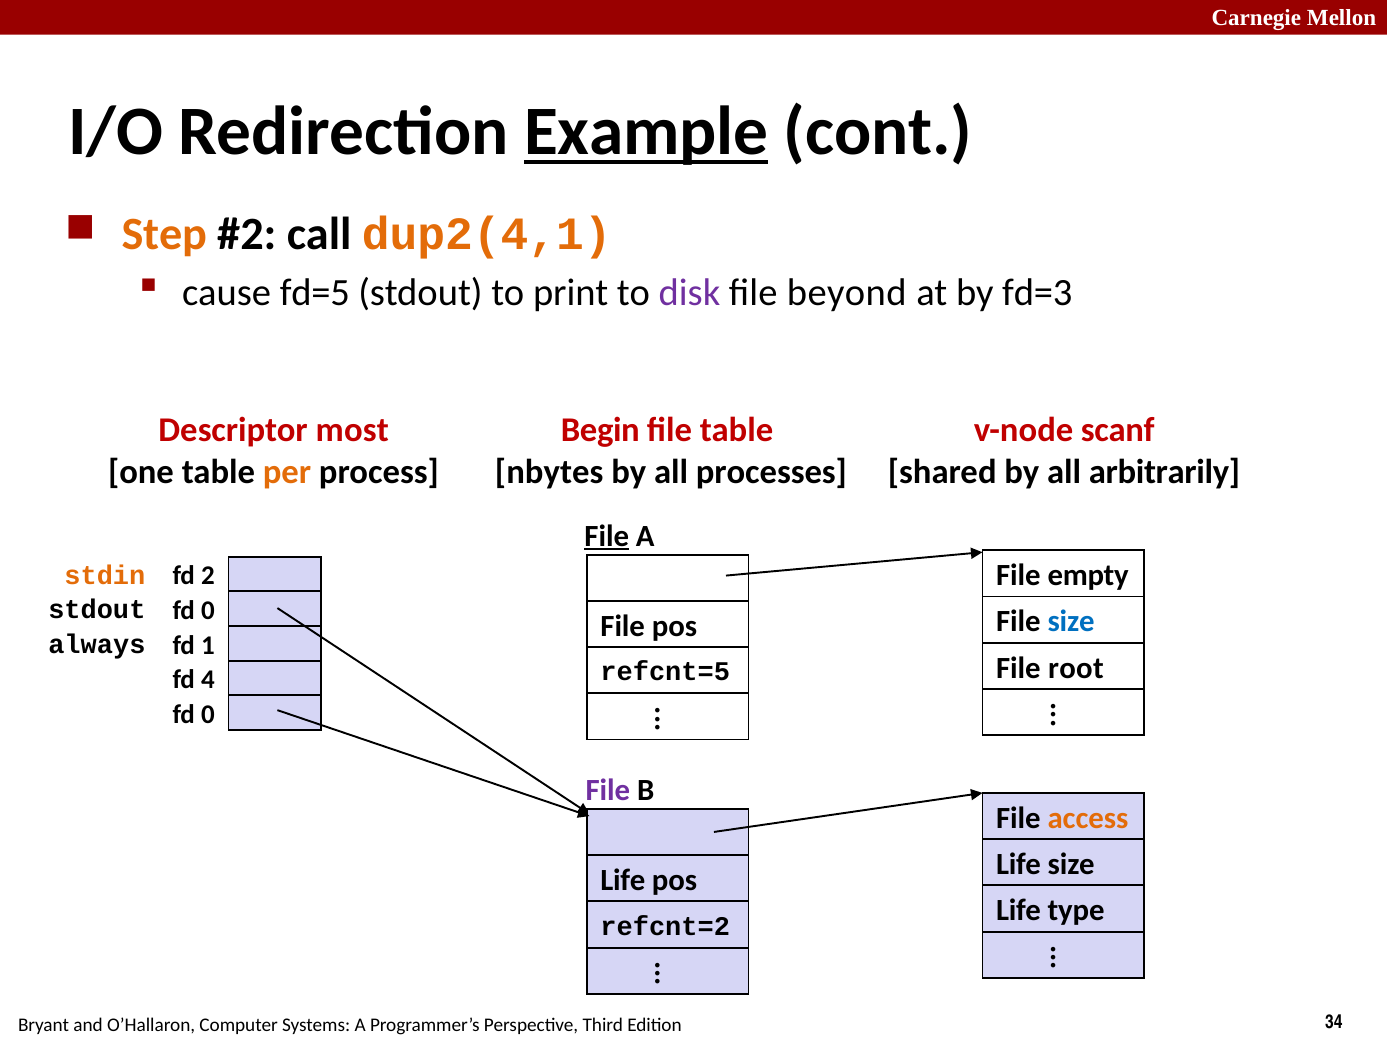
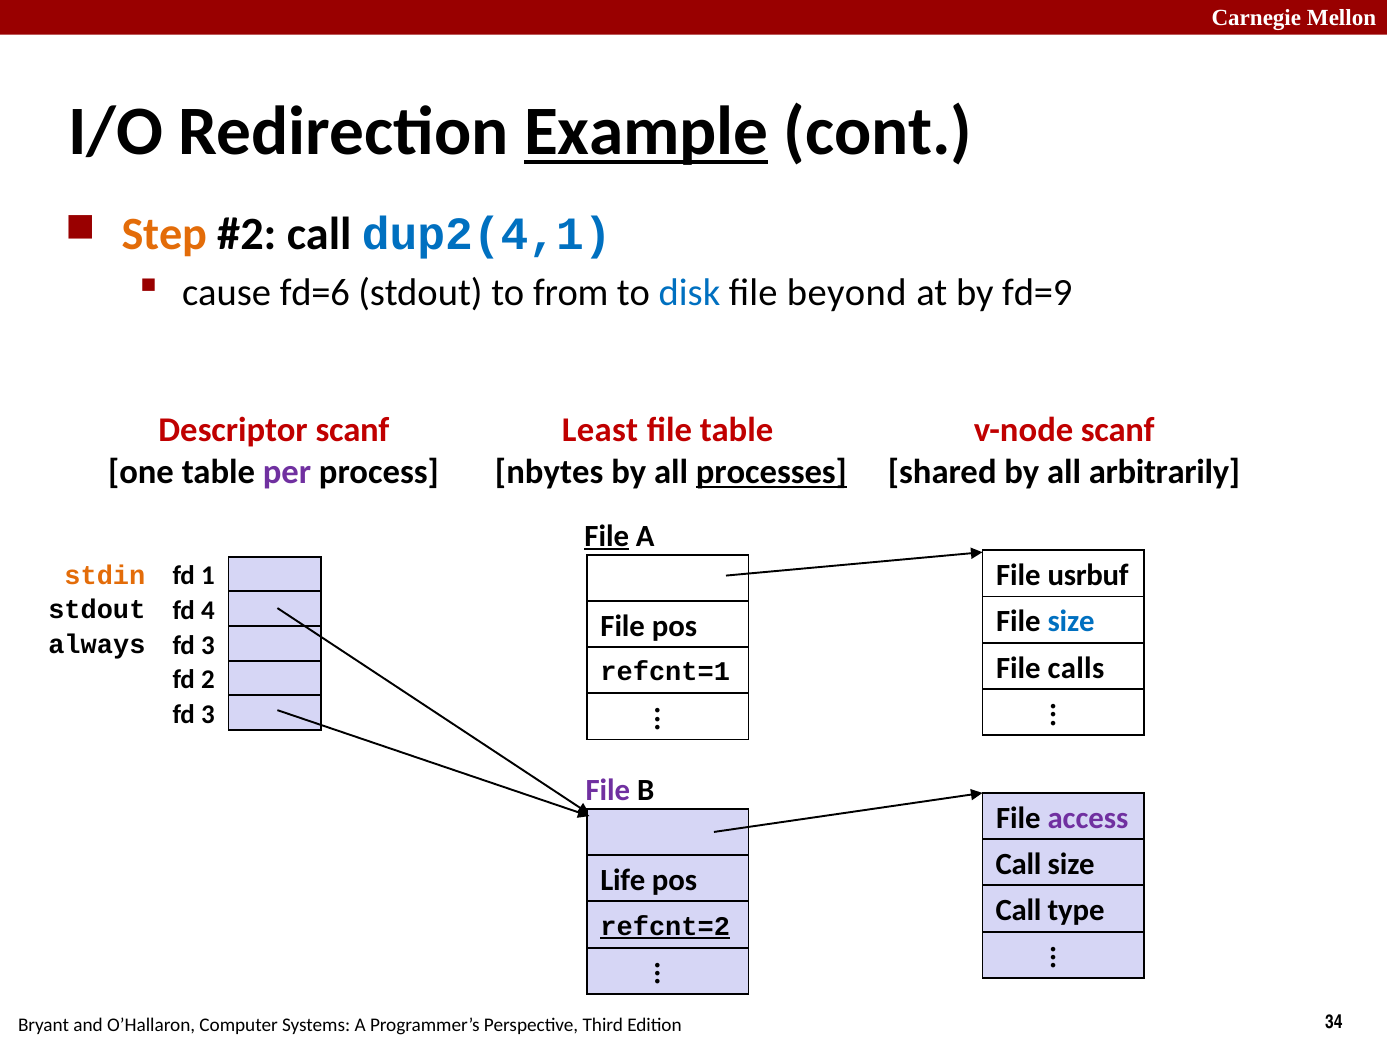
dup2(4,1 colour: orange -> blue (487, 235)
fd=5: fd=5 -> fd=6 (315, 293)
print: print -> from (571, 293)
disk colour: purple -> blue (689, 293)
fd=3: fd=3 -> fd=9 (1037, 293)
Descriptor most: most -> scanf (353, 430)
Begin: Begin -> Least (600, 430)
per colour: orange -> purple (287, 472)
processes underline: none -> present (771, 472)
2: 2 -> 1 (208, 576)
empty: empty -> usrbuf (1088, 576)
0: 0 -> 4 (208, 611)
1: 1 -> 3 (208, 645)
root: root -> calls (1076, 668)
refcnt=5: refcnt=5 -> refcnt=1 (665, 672)
4: 4 -> 2 (208, 680)
0: 0 -> 3 (208, 715)
access colour: orange -> purple (1088, 818)
Life: Life -> Call (1019, 865)
Life: Life -> Call (1019, 911)
refcnt=2 underline: none -> present (665, 927)
